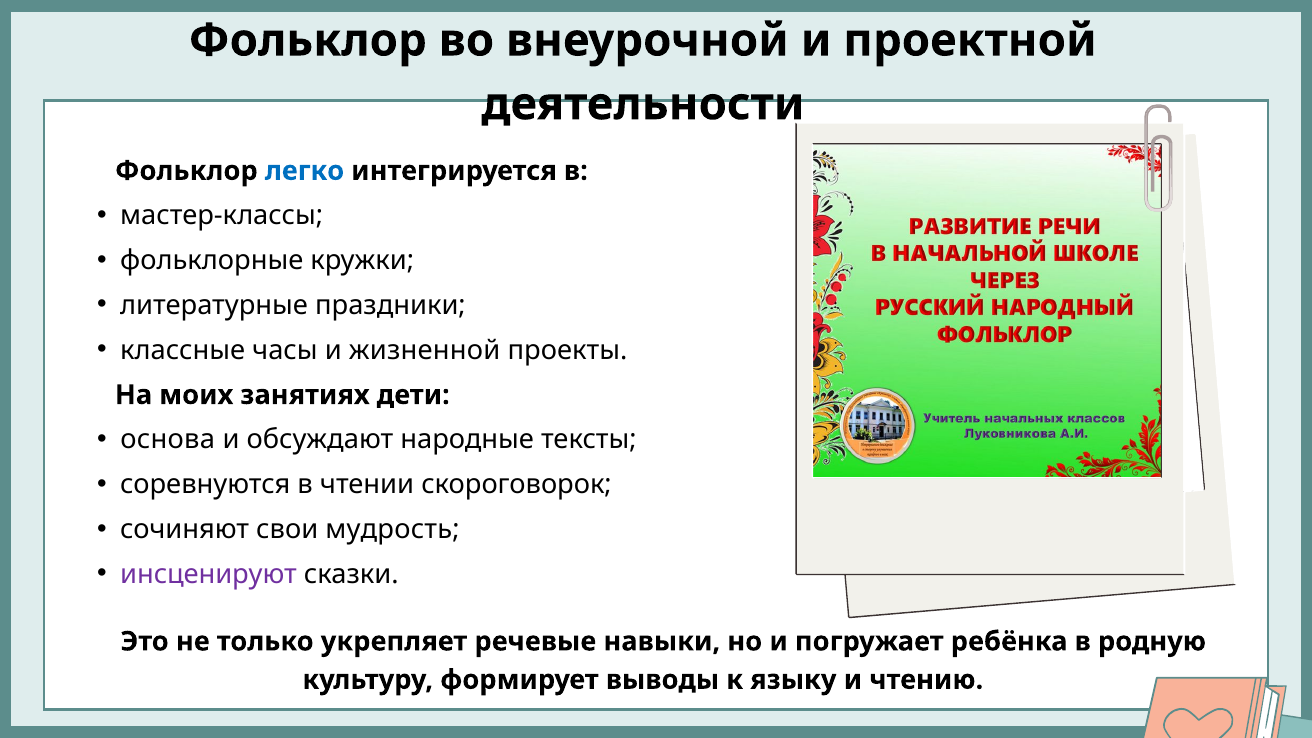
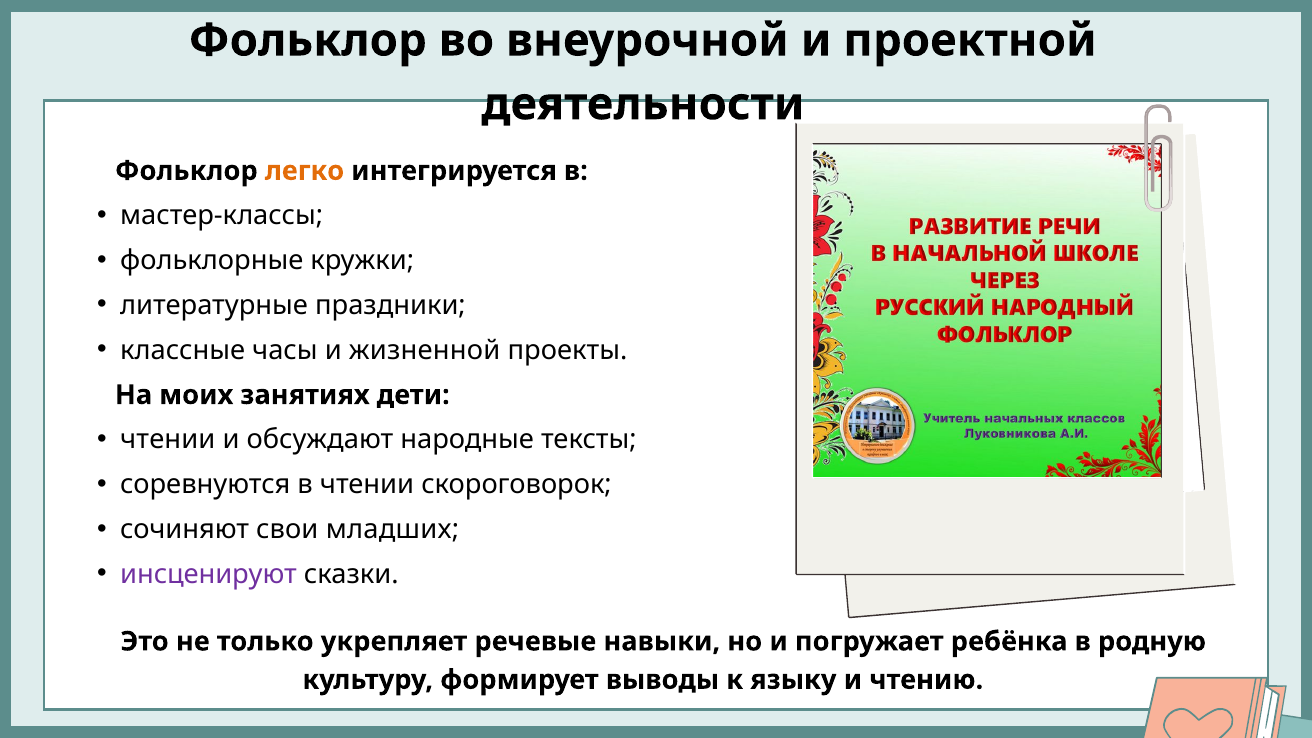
легко colour: blue -> orange (305, 171)
основа: основа -> чтении (168, 440)
мудрость: мудрость -> младших (393, 529)
